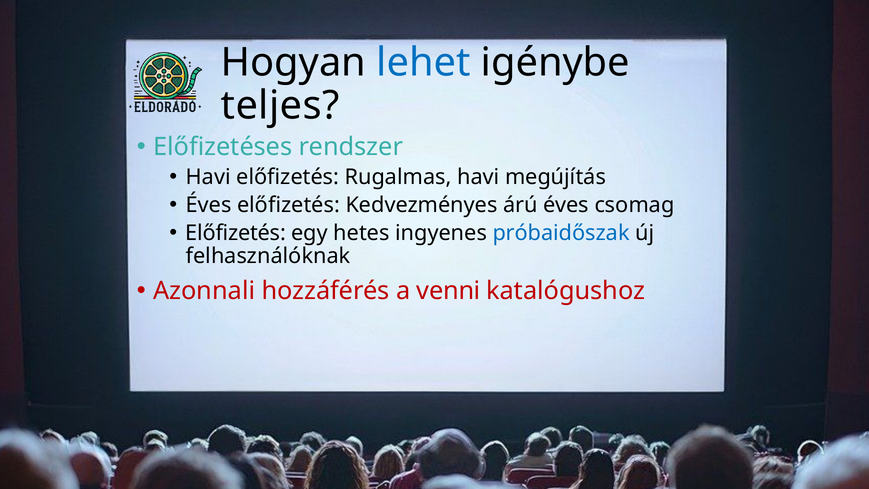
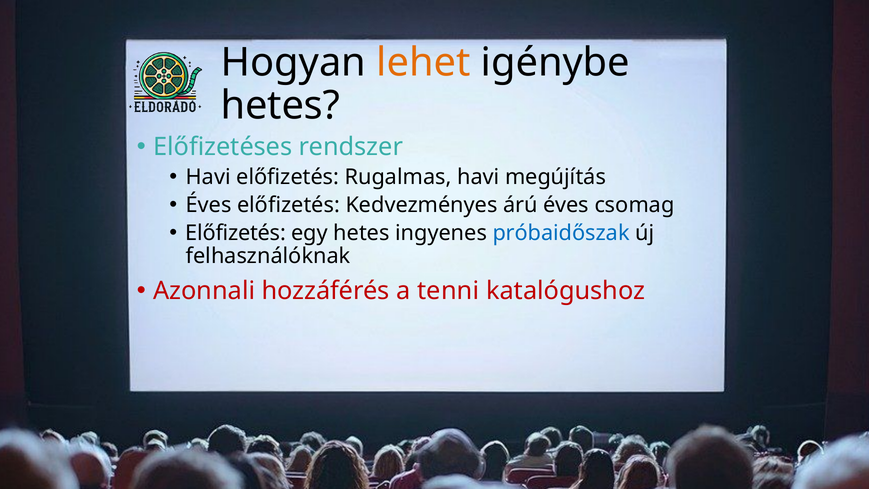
lehet colour: blue -> orange (423, 63)
teljes: teljes -> hetes (280, 106)
venni: venni -> tenni (448, 291)
